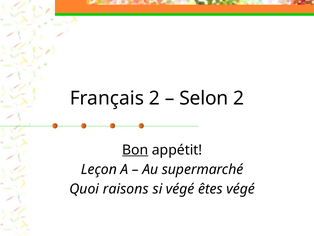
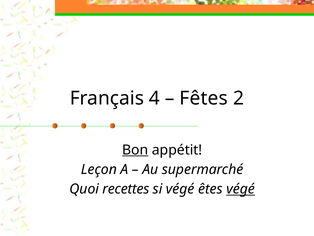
Français 2: 2 -> 4 (154, 98)
Selon: Selon -> Fêtes (204, 98)
raisons: raisons -> recettes (126, 189)
végé underline: none -> present (241, 189)
